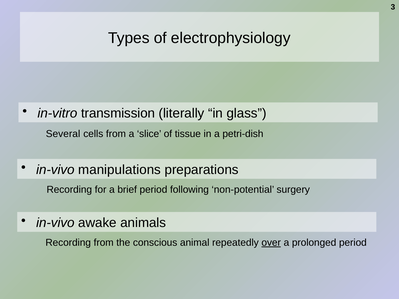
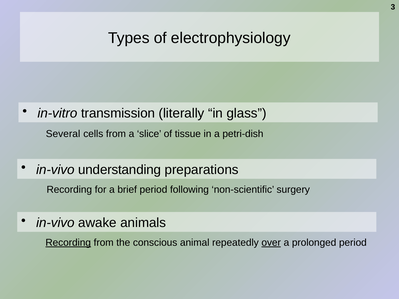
manipulations: manipulations -> understanding (120, 170)
non-potential: non-potential -> non-scientific (243, 190)
Recording underline: none -> present (68, 243)
